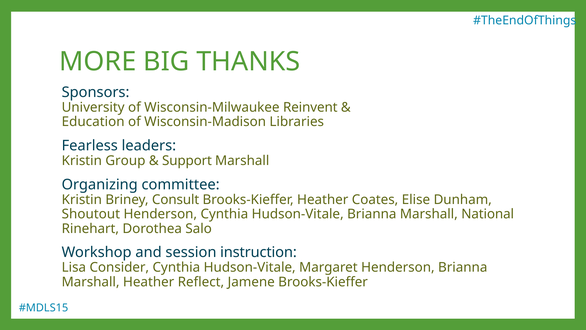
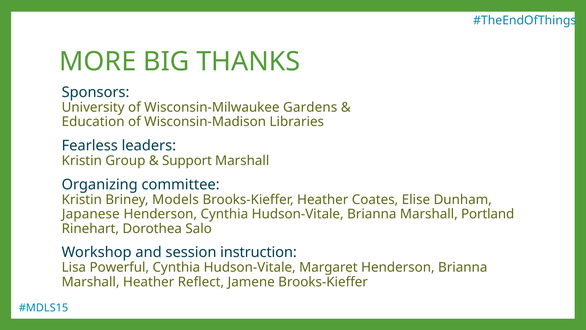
Reinvent: Reinvent -> Gardens (310, 107)
Consult: Consult -> Models (175, 199)
Shoutout: Shoutout -> Japanese (91, 214)
National: National -> Portland (488, 214)
Consider: Consider -> Powerful (119, 267)
